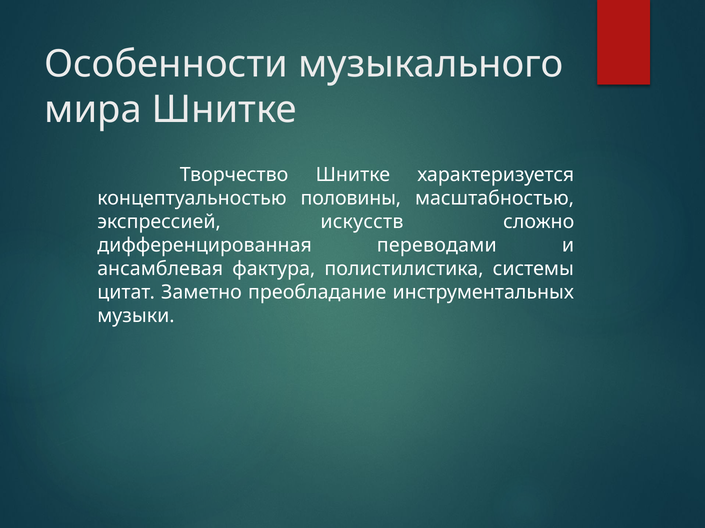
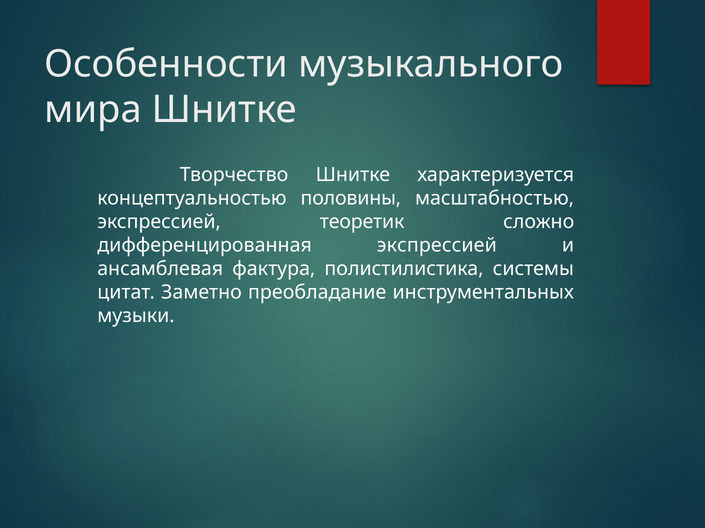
искусств: искусств -> теоретик (362, 222)
дифференцированная переводами: переводами -> экспрессией (437, 245)
